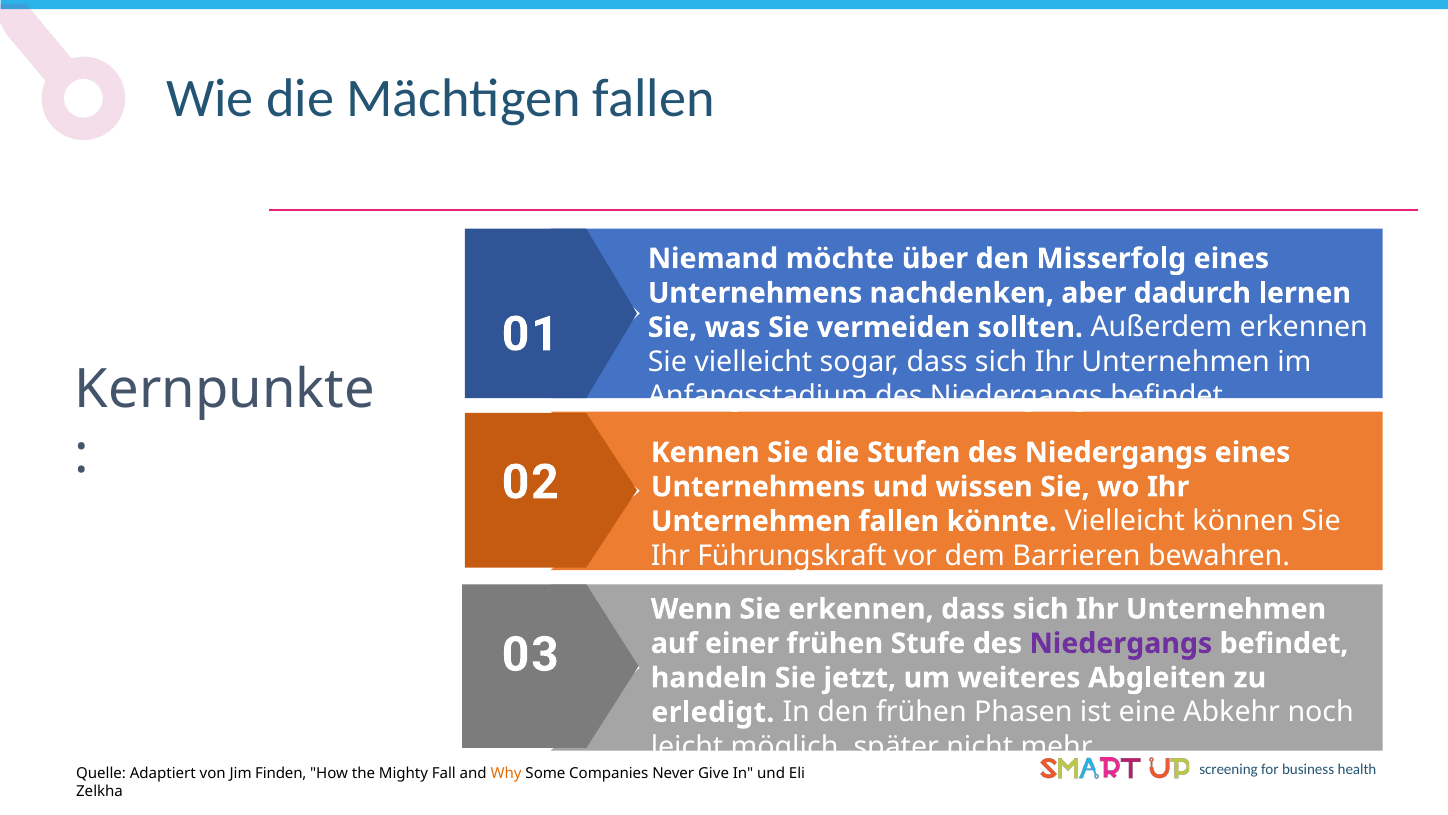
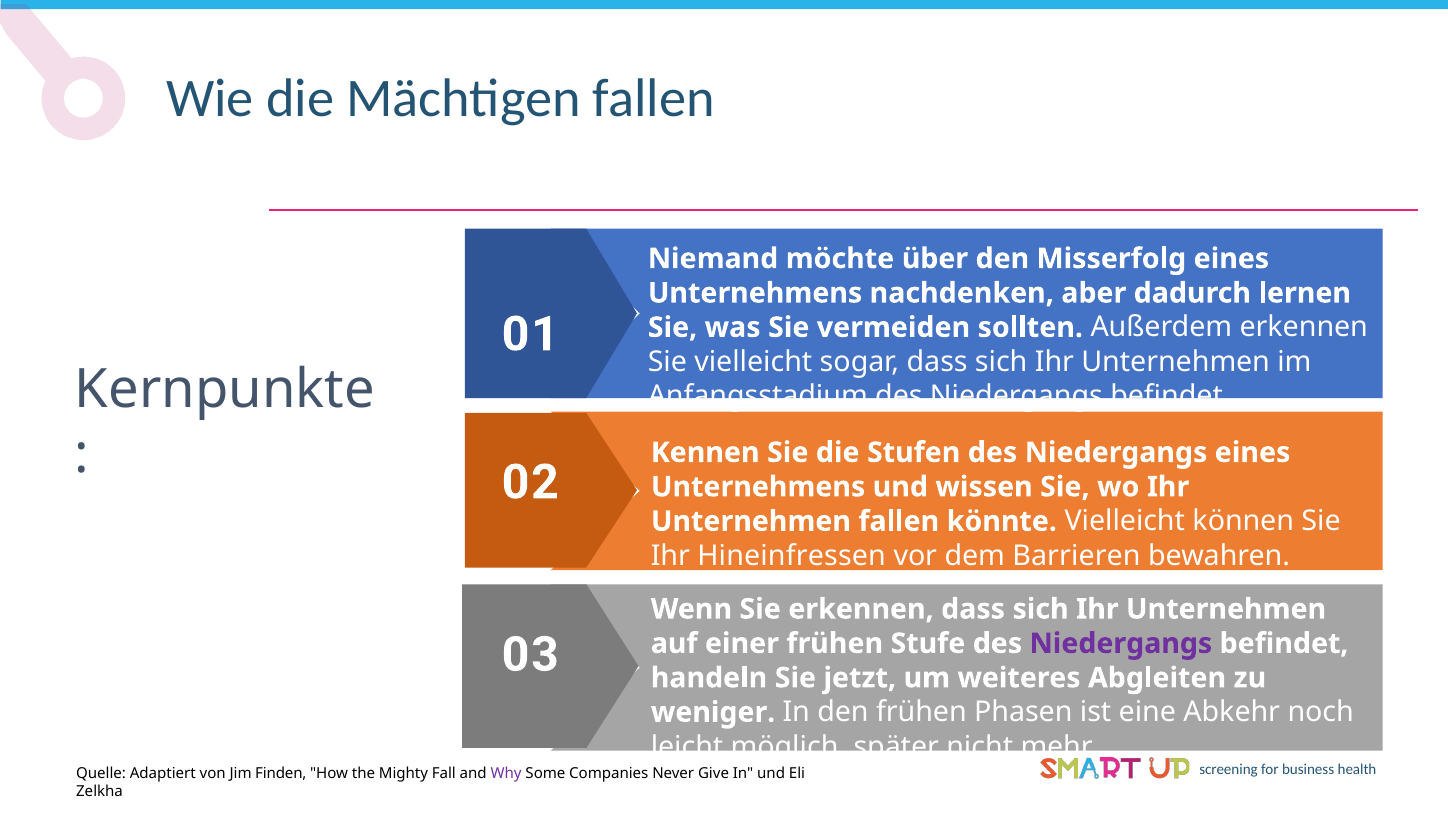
Führungskraft: Führungskraft -> Hineinfressen (792, 555)
erledigt: erledigt -> weniger (713, 712)
Why colour: orange -> purple (506, 773)
